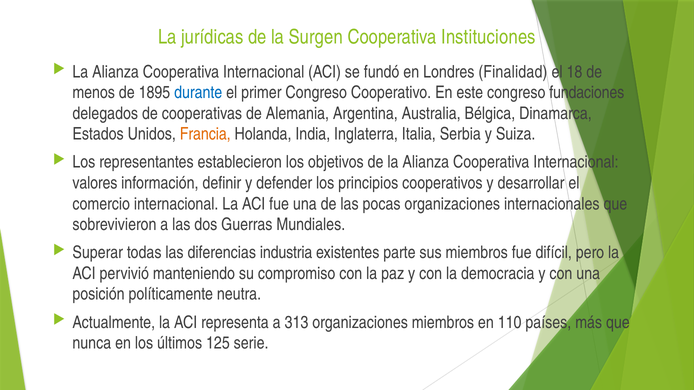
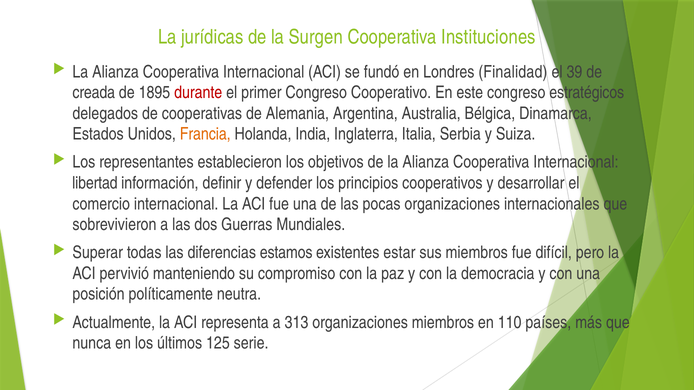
18: 18 -> 39 (574, 72)
menos: menos -> creada (94, 93)
durante colour: blue -> red (198, 93)
fundaciones: fundaciones -> estratégicos (587, 93)
valores: valores -> libertad (95, 183)
industria: industria -> estamos (286, 253)
parte: parte -> estar (399, 253)
